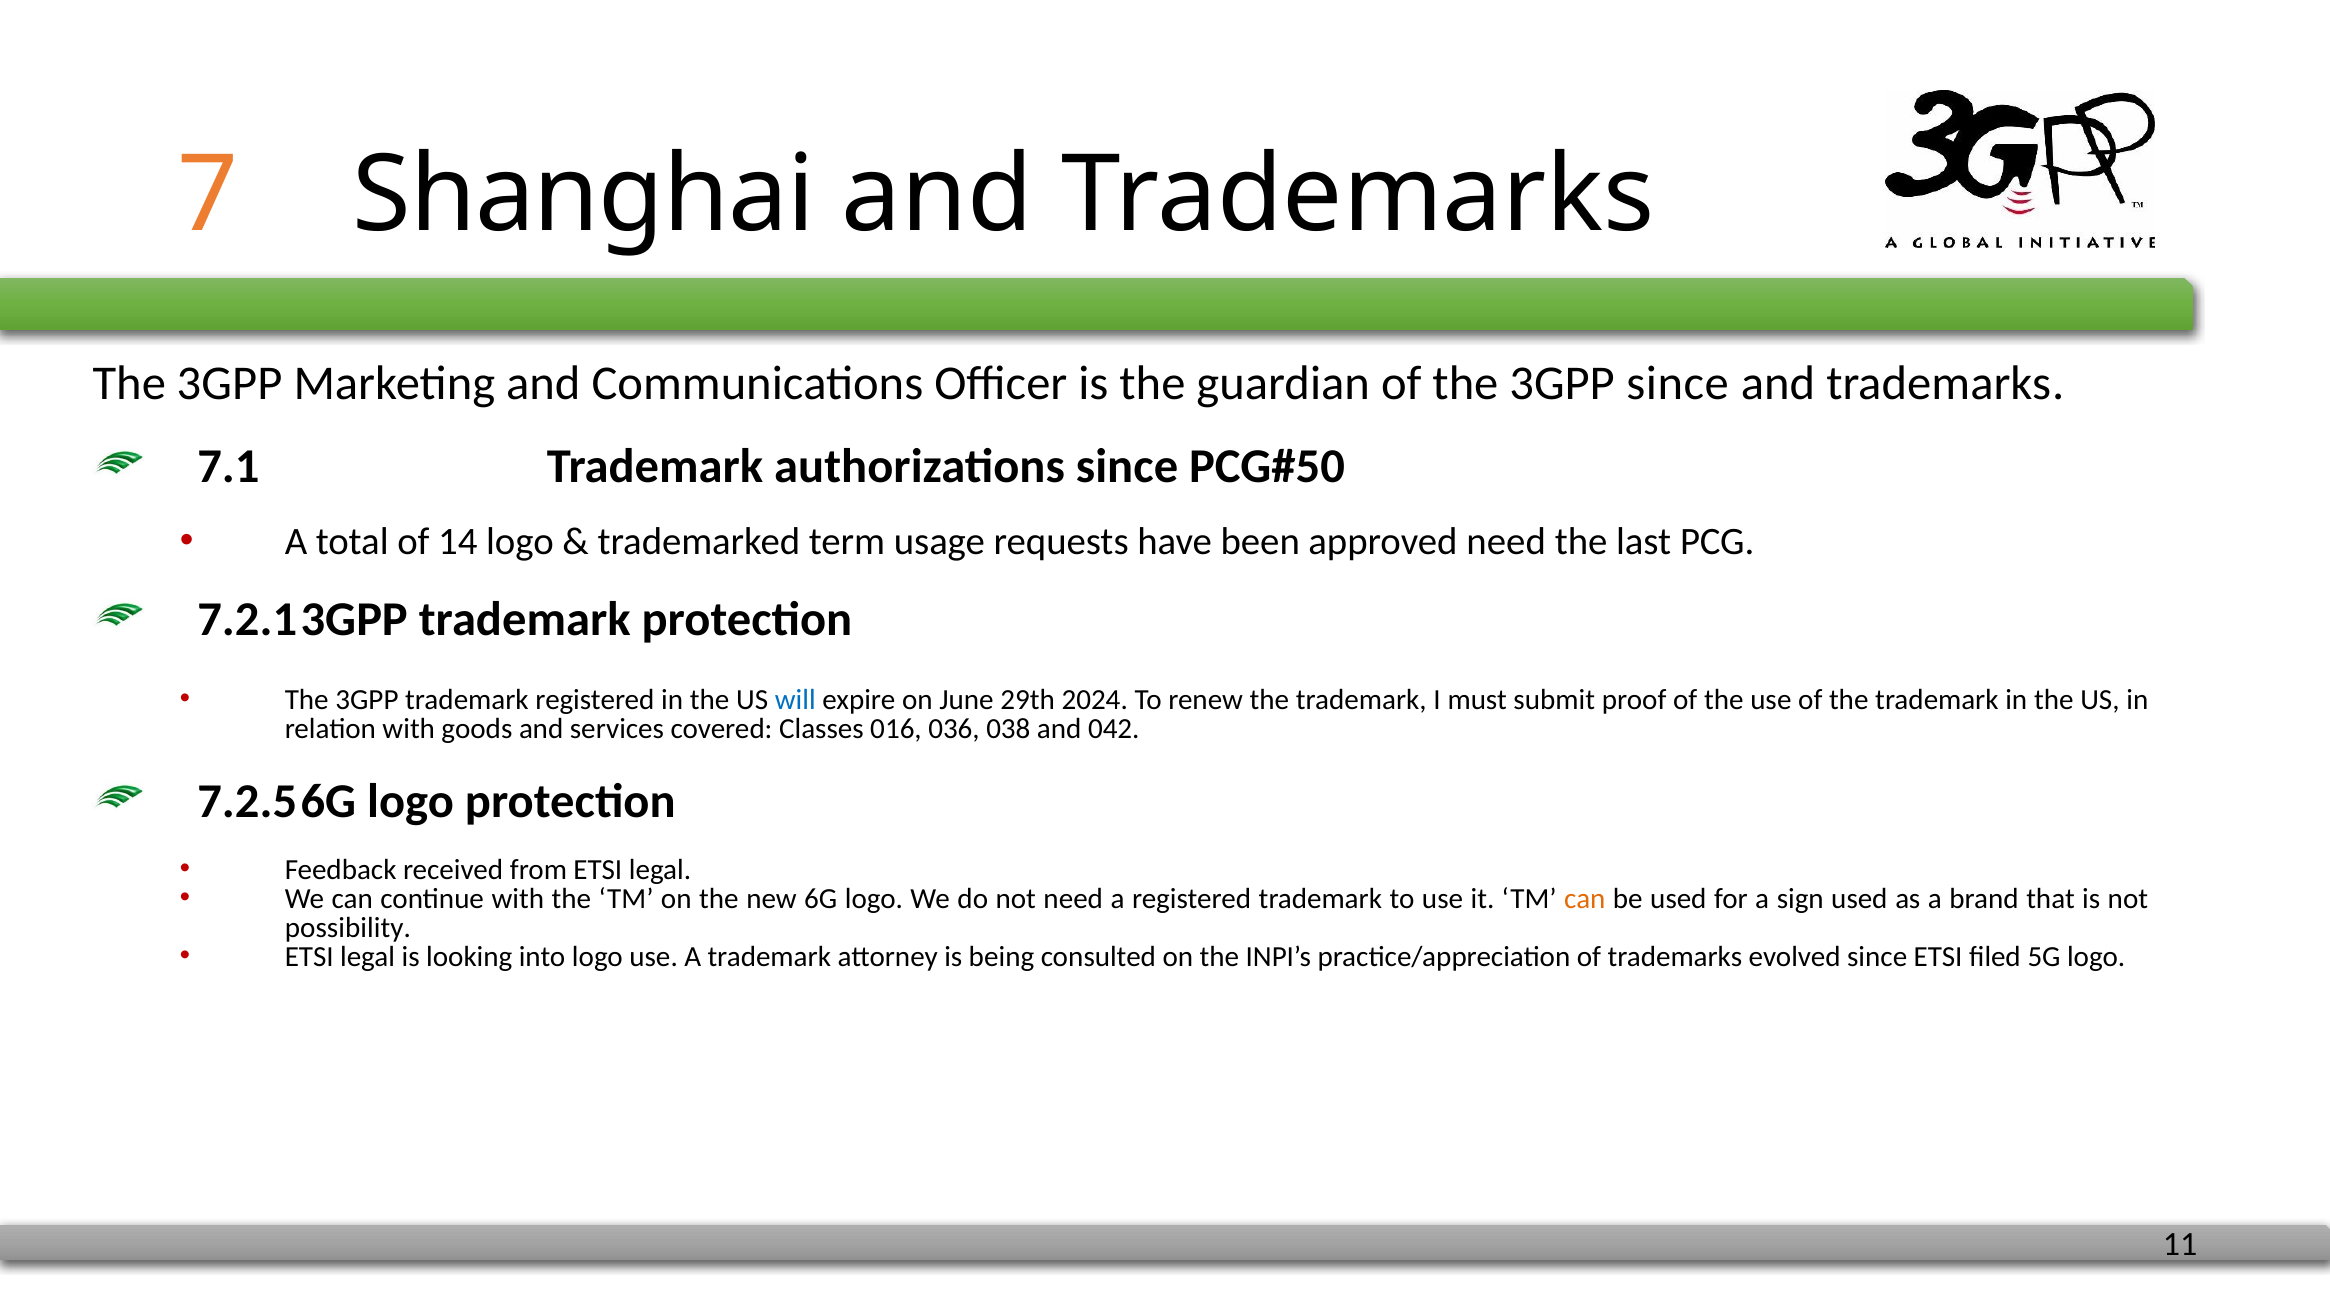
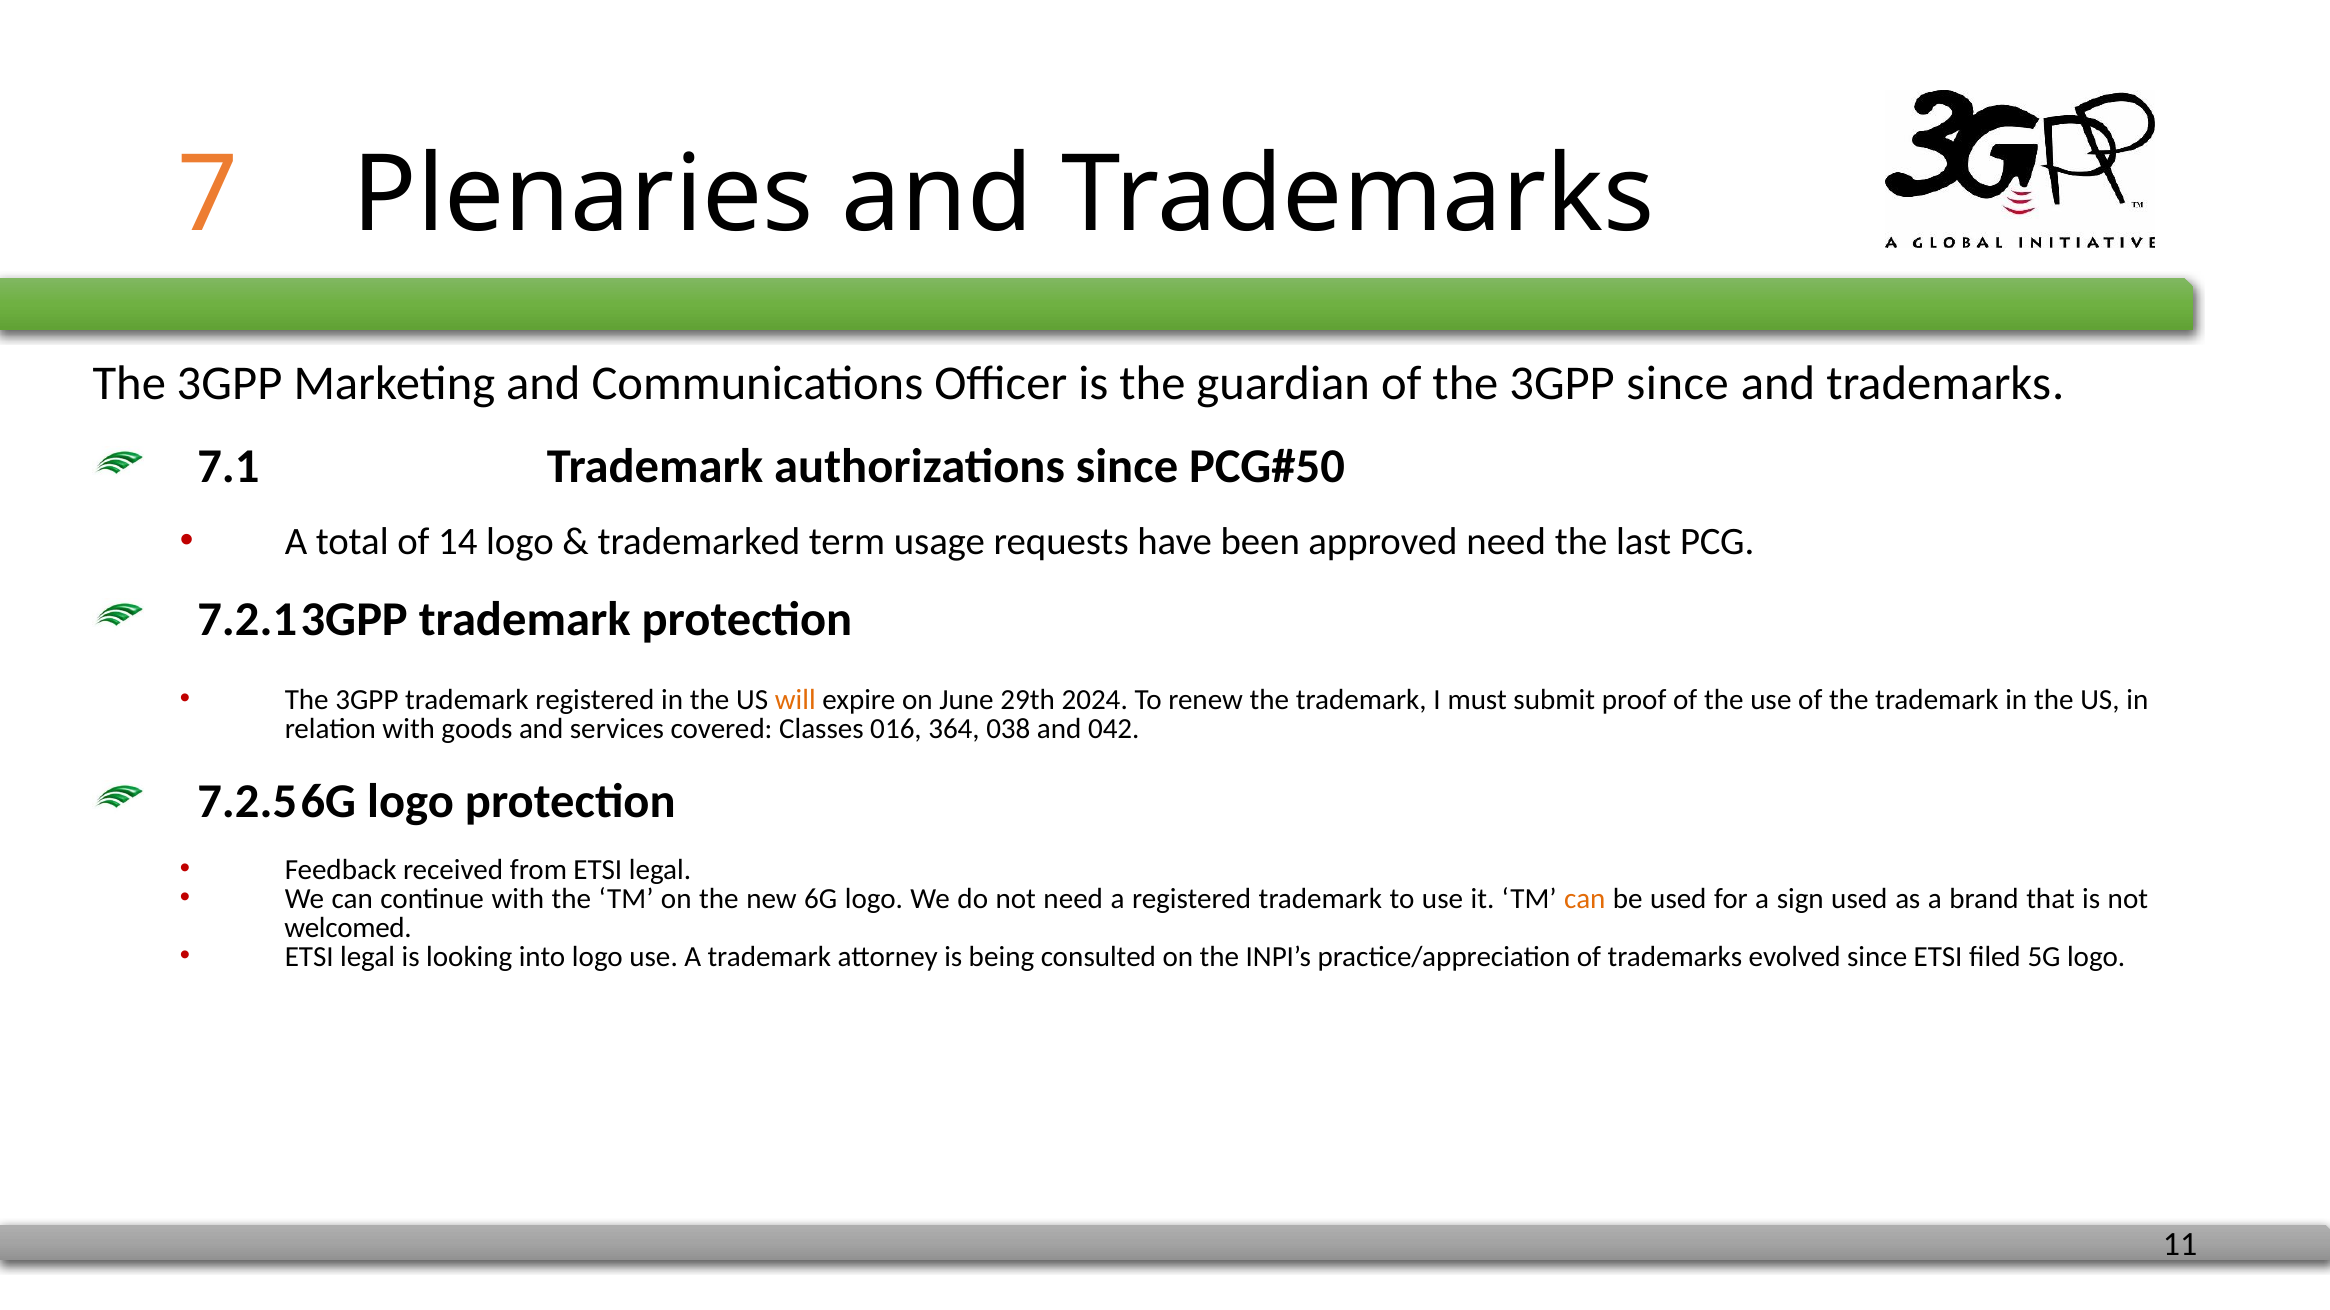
Shanghai: Shanghai -> Plenaries (583, 196)
will colour: blue -> orange (795, 700)
036: 036 -> 364 (954, 729)
possibility: possibility -> welcomed (348, 928)
